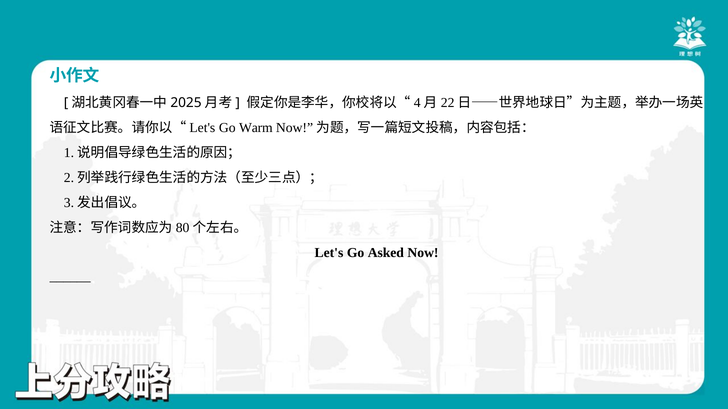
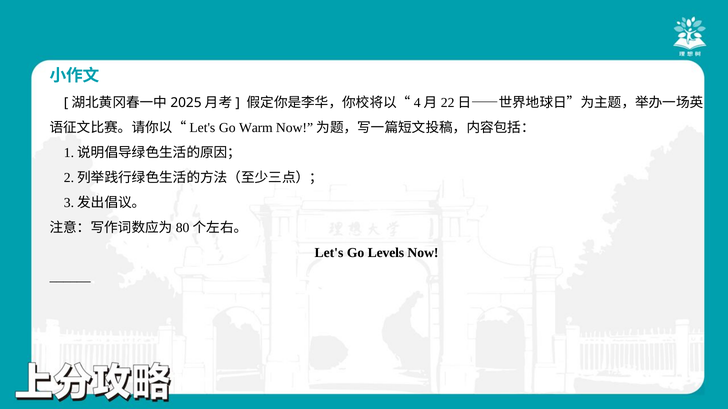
Asked: Asked -> Levels (386, 253)
